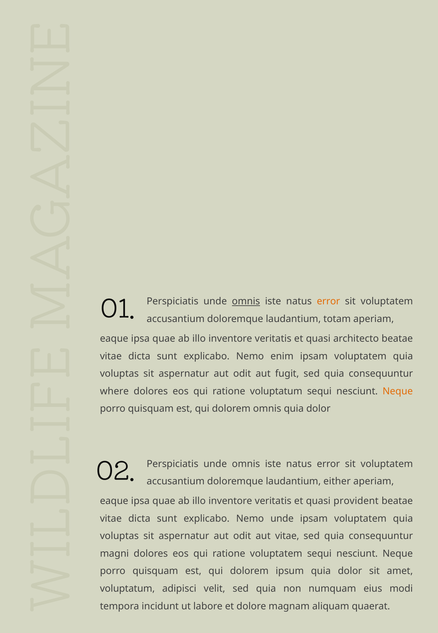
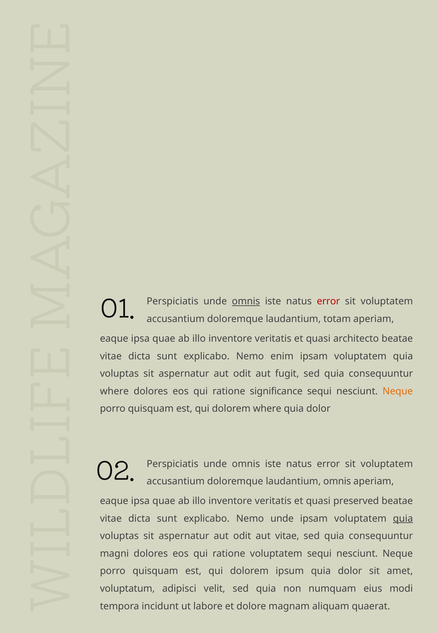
error colour: orange -> red (328, 301)
ratione voluptatum: voluptatum -> significance (276, 391)
dolorem omnis: omnis -> where (267, 409)
laudantium either: either -> omnis (337, 481)
provident: provident -> preserved (356, 501)
quia underline: none -> present (403, 518)
